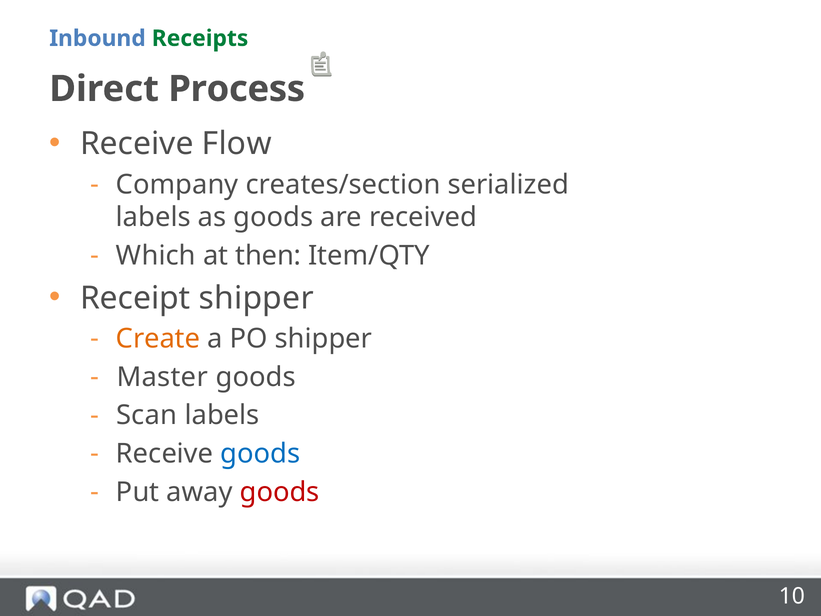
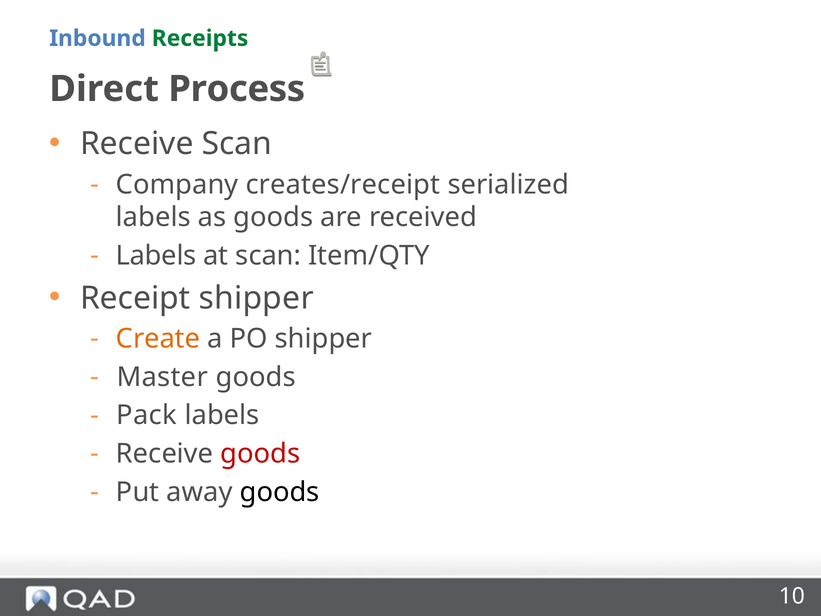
Receive Flow: Flow -> Scan (237, 144)
creates/section: creates/section -> creates/receipt (343, 184)
Which: Which -> Labels (156, 256)
at then: then -> scan (268, 256)
Scan: Scan -> Pack (147, 415)
goods colour: blue -> red (260, 454)
goods colour: red -> black (280, 492)
